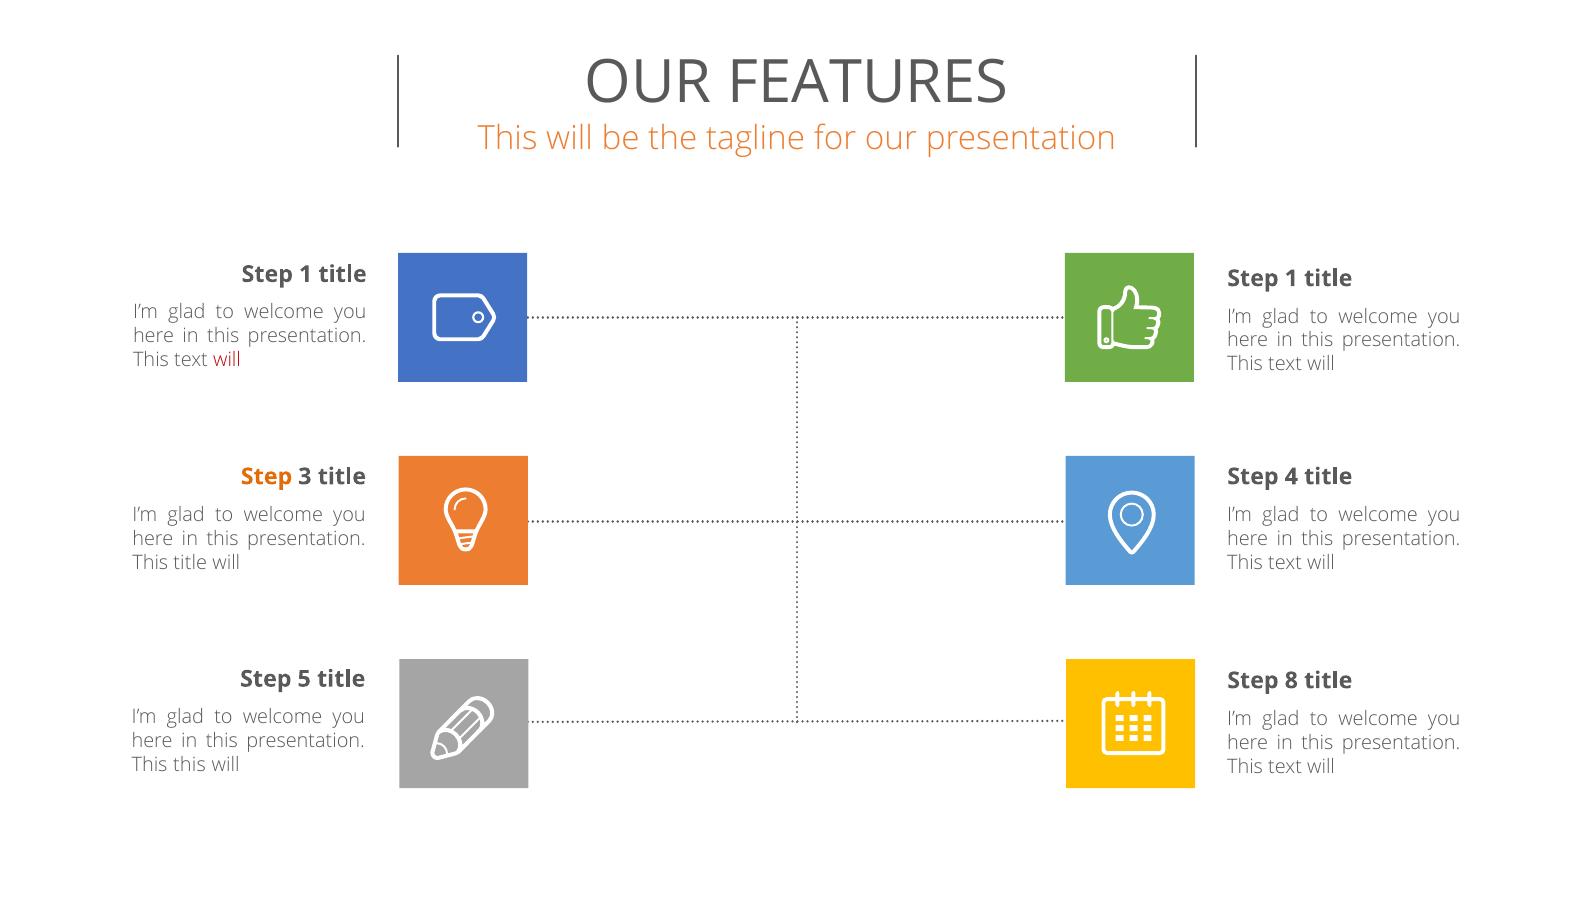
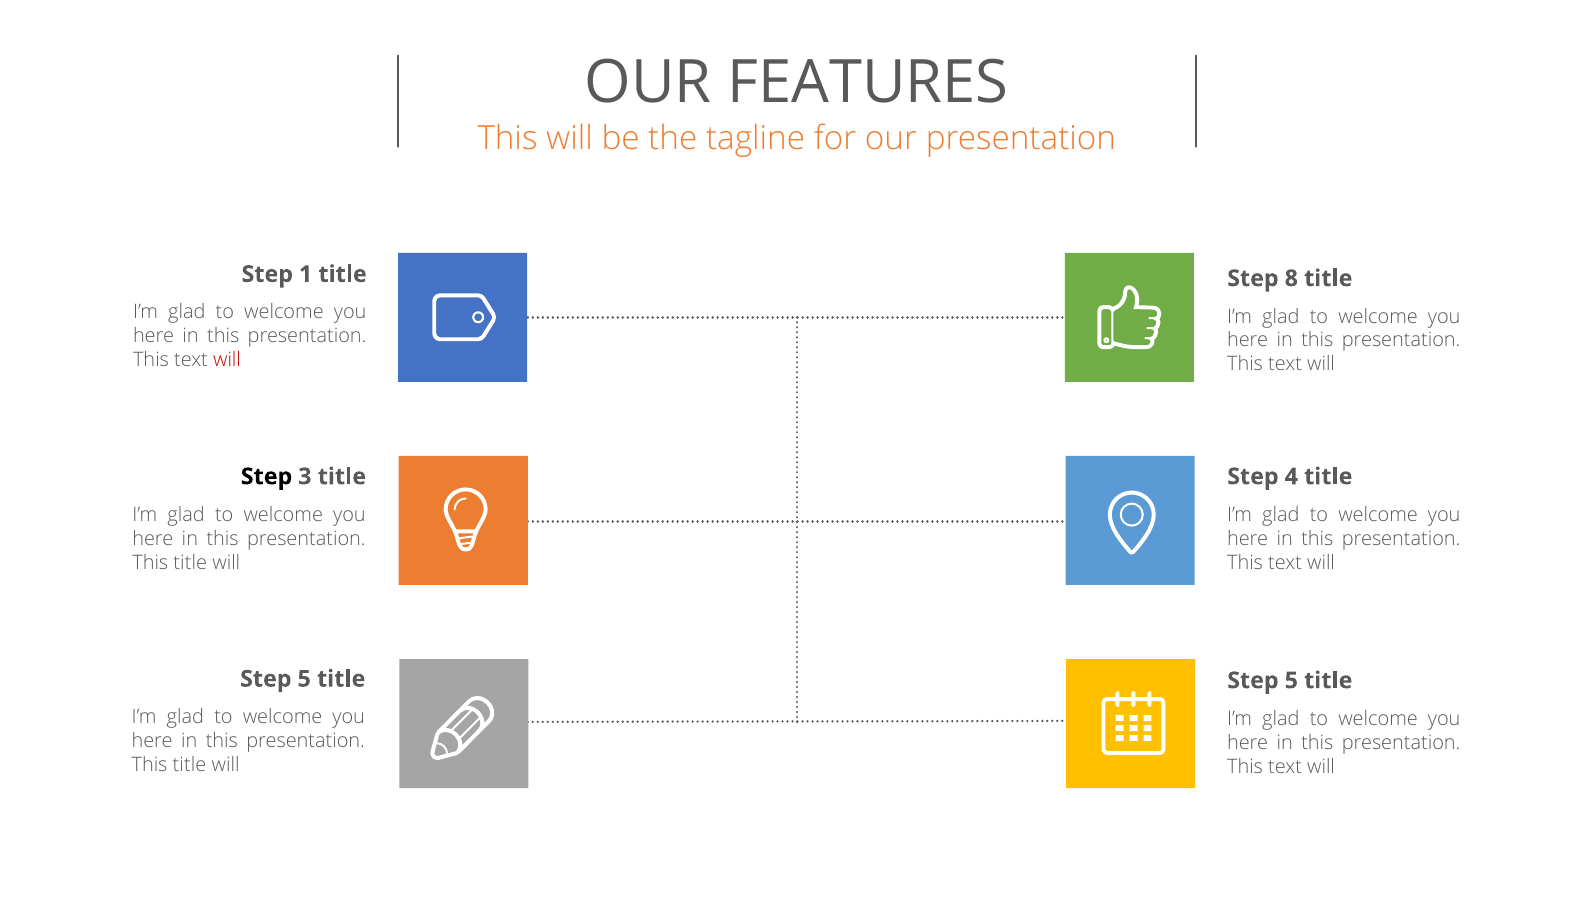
1: 1 -> 8 (1291, 278)
Step colour: orange -> black (267, 476)
8: 8 -> 5 (1291, 680)
this: this -> title (190, 765)
